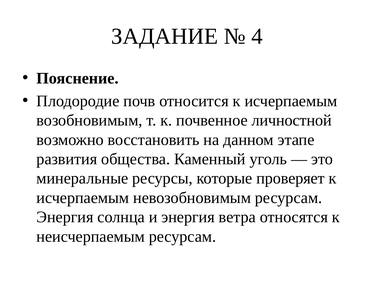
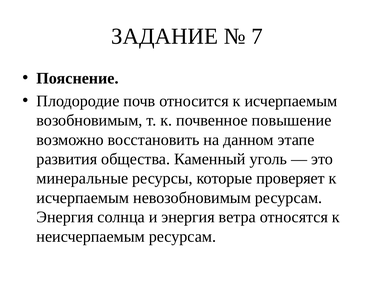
4: 4 -> 7 (257, 36)
личностной: личностной -> повышение (292, 120)
